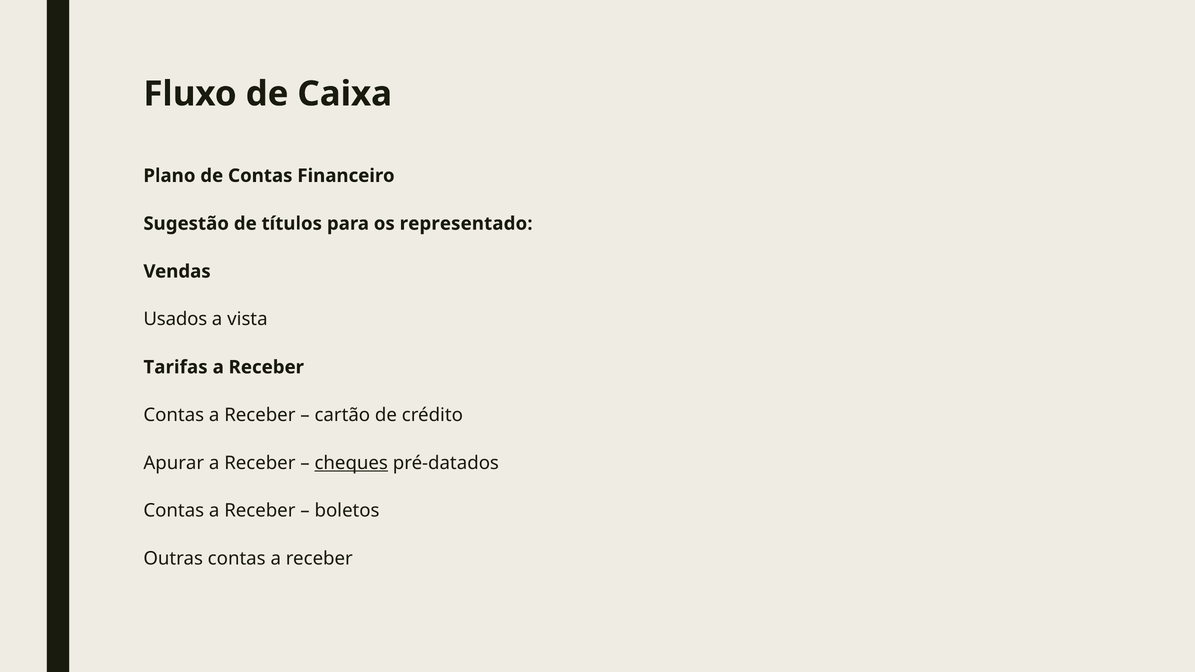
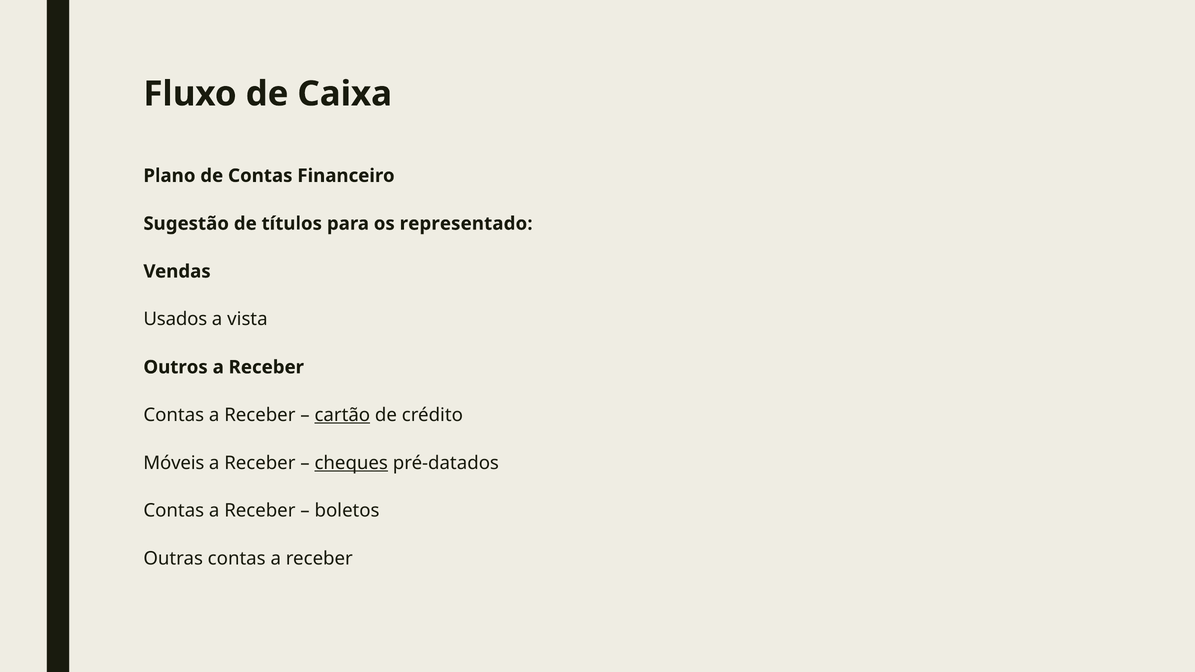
Tarifas: Tarifas -> Outros (176, 367)
cartão underline: none -> present (342, 415)
Apurar: Apurar -> Móveis (174, 463)
